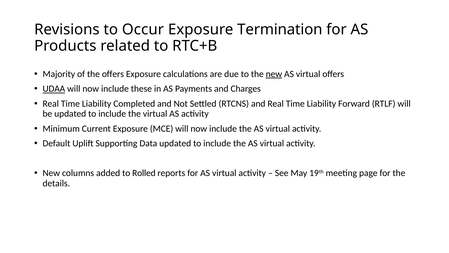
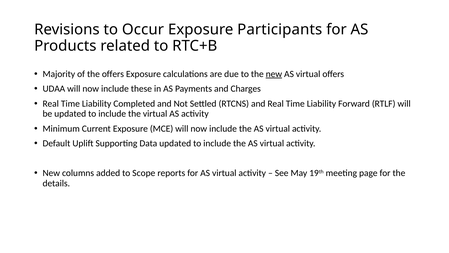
Termination: Termination -> Participants (280, 30)
UDAA underline: present -> none (54, 89)
Rolled: Rolled -> Scope (144, 173)
